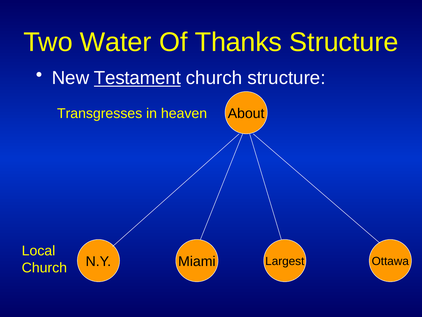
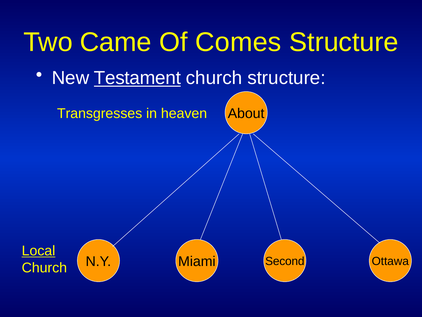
Water: Water -> Came (116, 42)
Thanks: Thanks -> Comes (238, 42)
Local underline: none -> present (39, 251)
Largest: Largest -> Second (285, 261)
